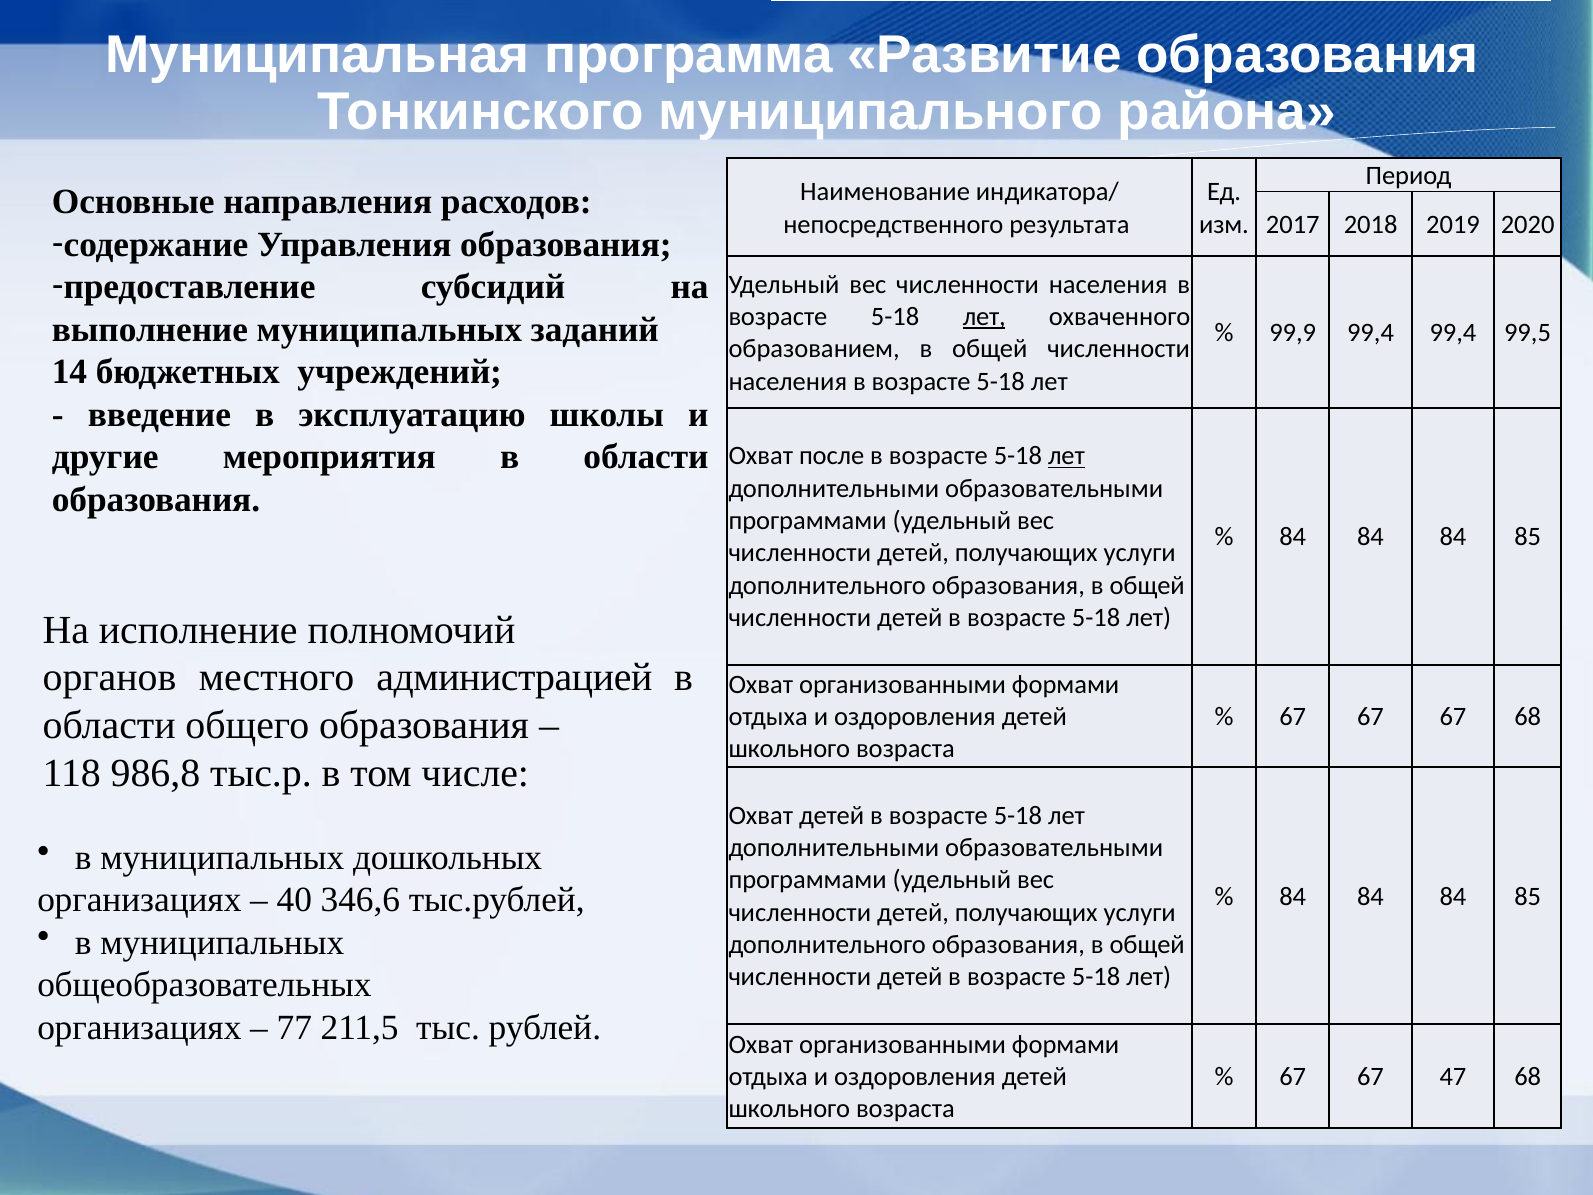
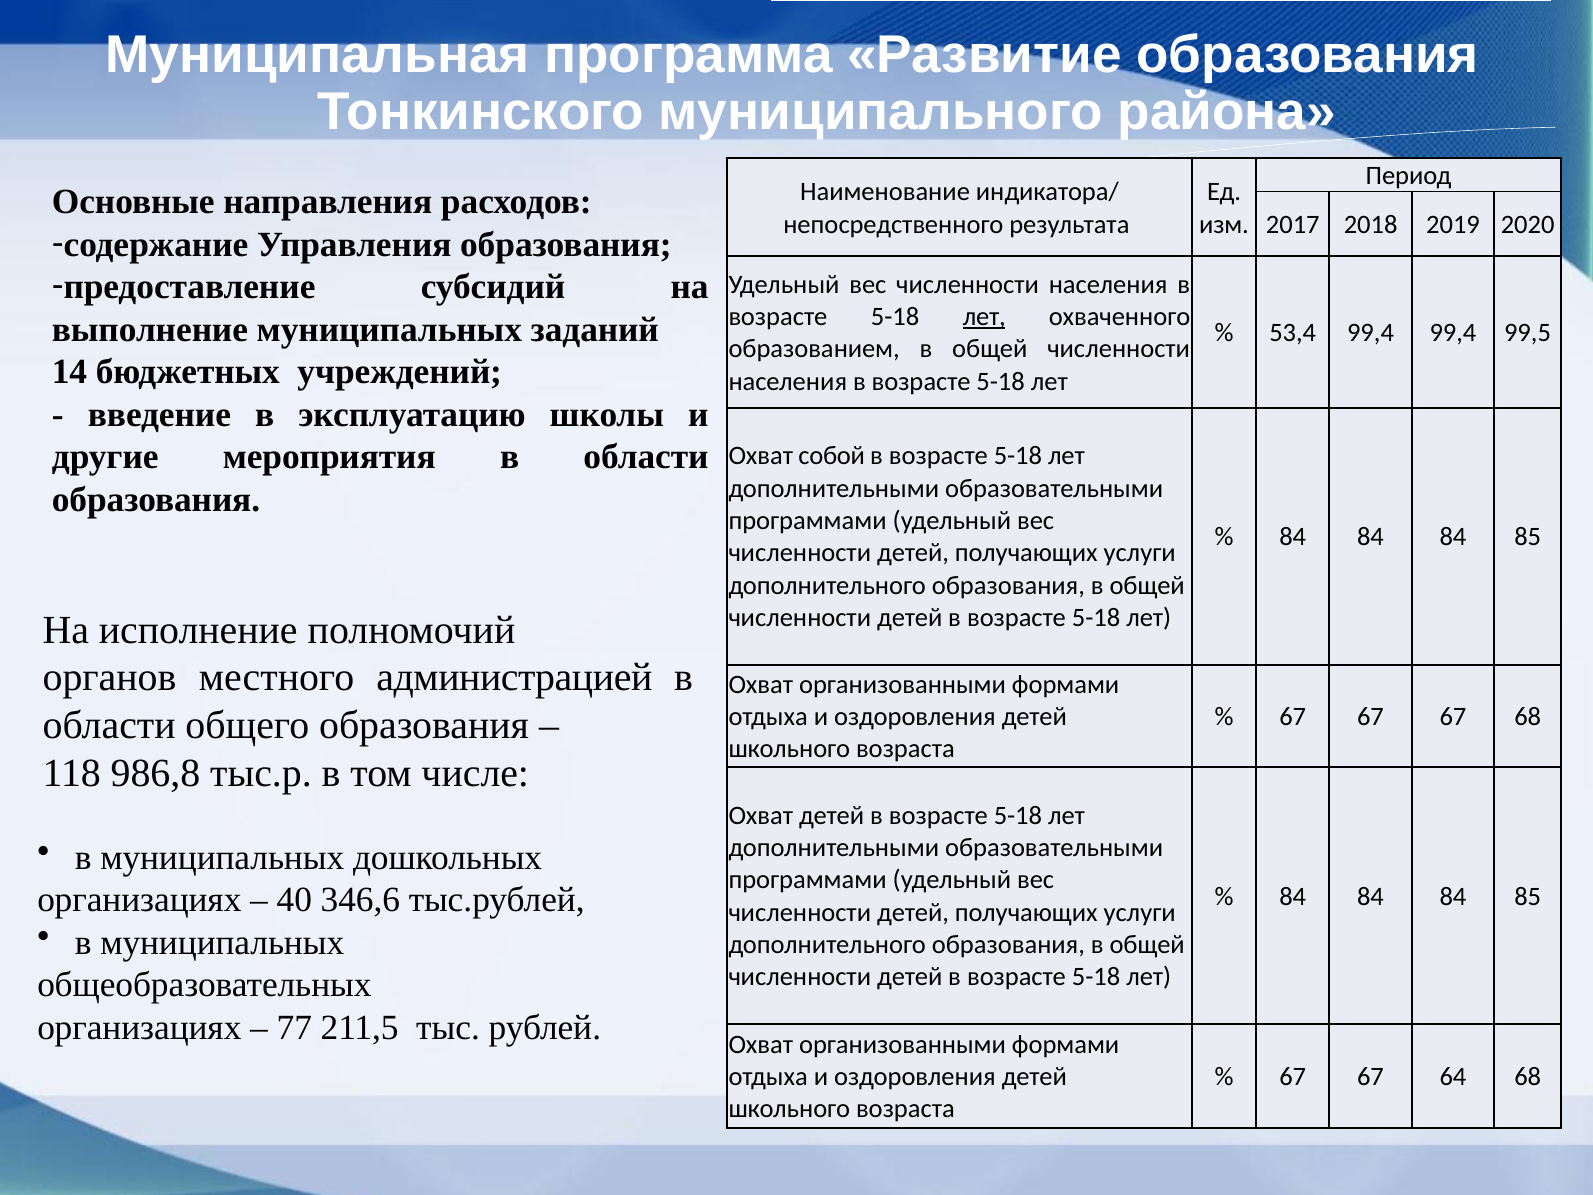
99,9: 99,9 -> 53,4 (1293, 333)
после: после -> собой (832, 456)
лет underline: present -> none (1066, 456)
47: 47 -> 64 (1453, 1076)
